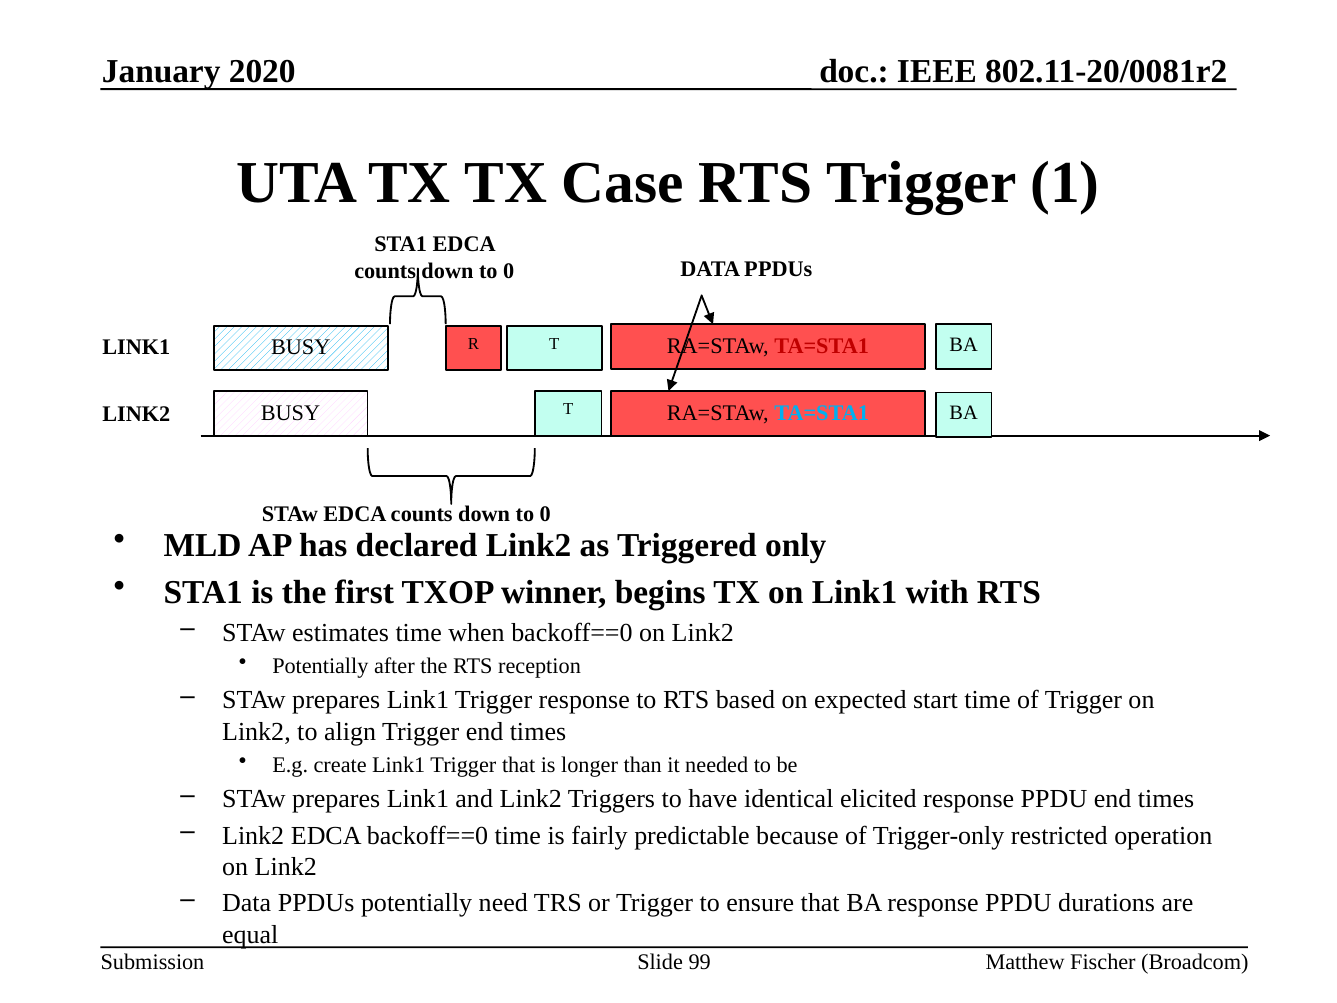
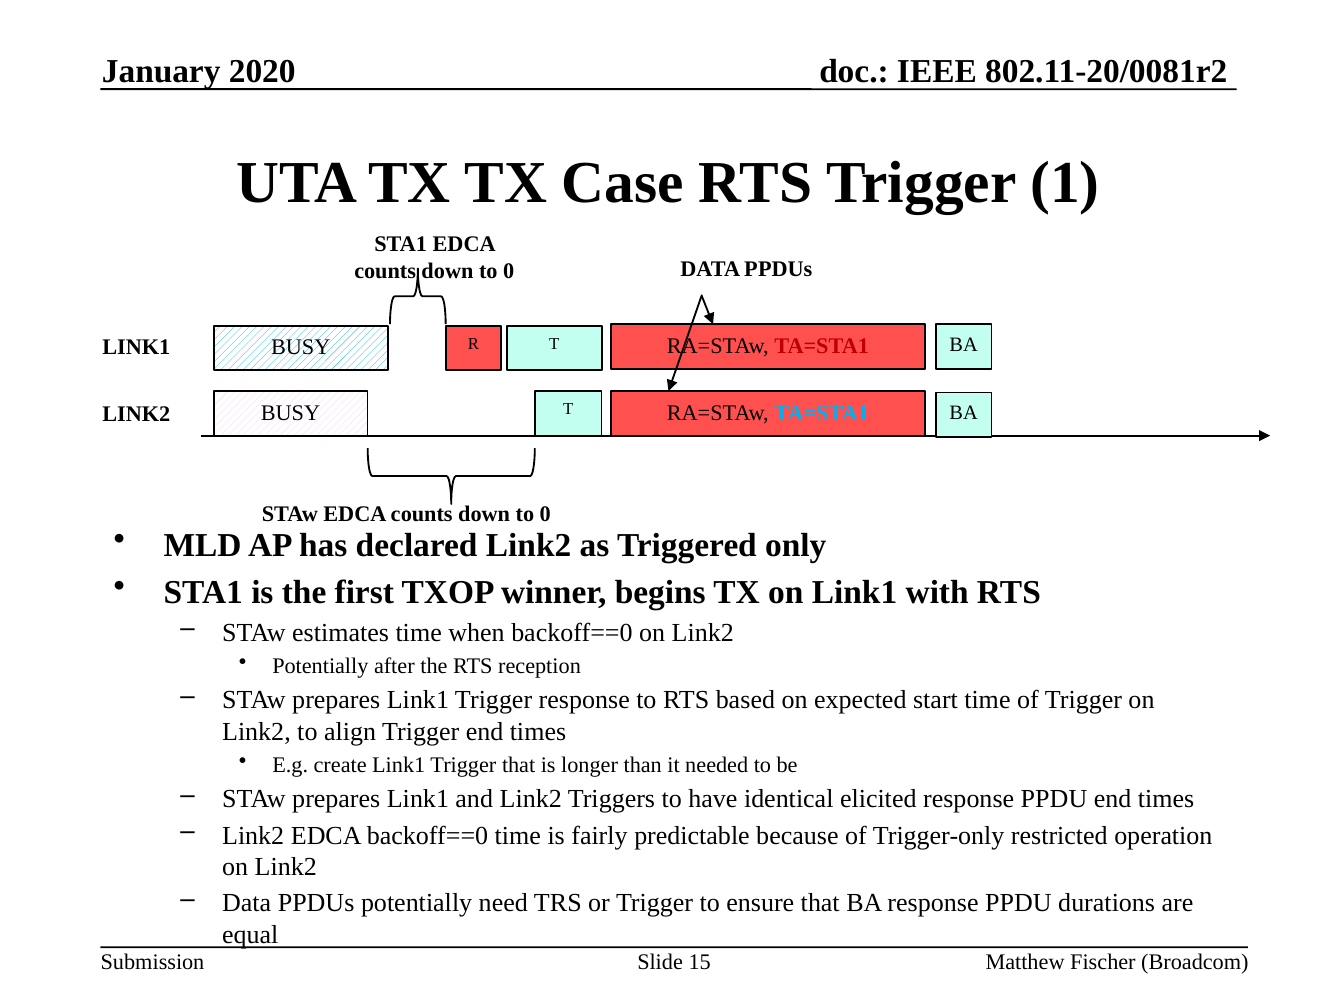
99: 99 -> 15 (700, 962)
